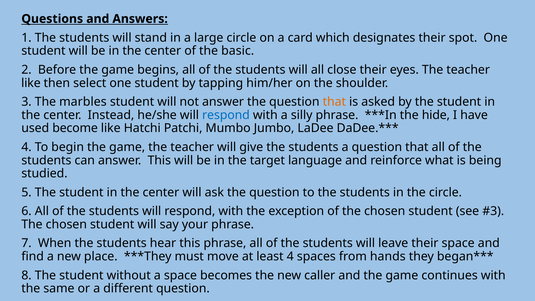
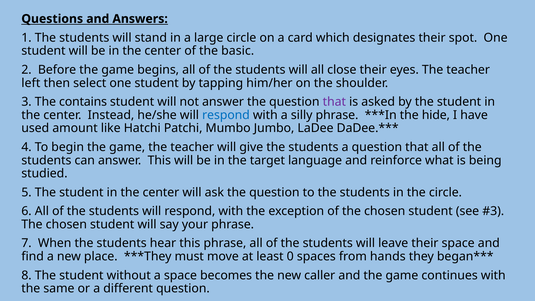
like: like -> left (31, 83)
marbles: marbles -> contains (83, 102)
that colour: orange -> purple (334, 102)
become: become -> amount (75, 128)
least 4: 4 -> 0 (290, 256)
